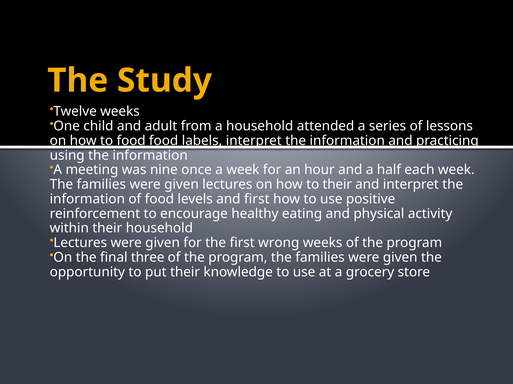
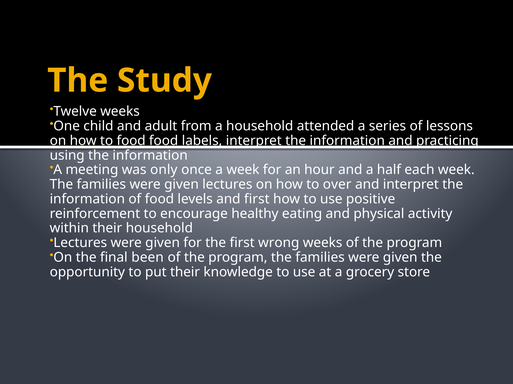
nine: nine -> only (164, 170)
to their: their -> over (337, 185)
three: three -> been (148, 258)
